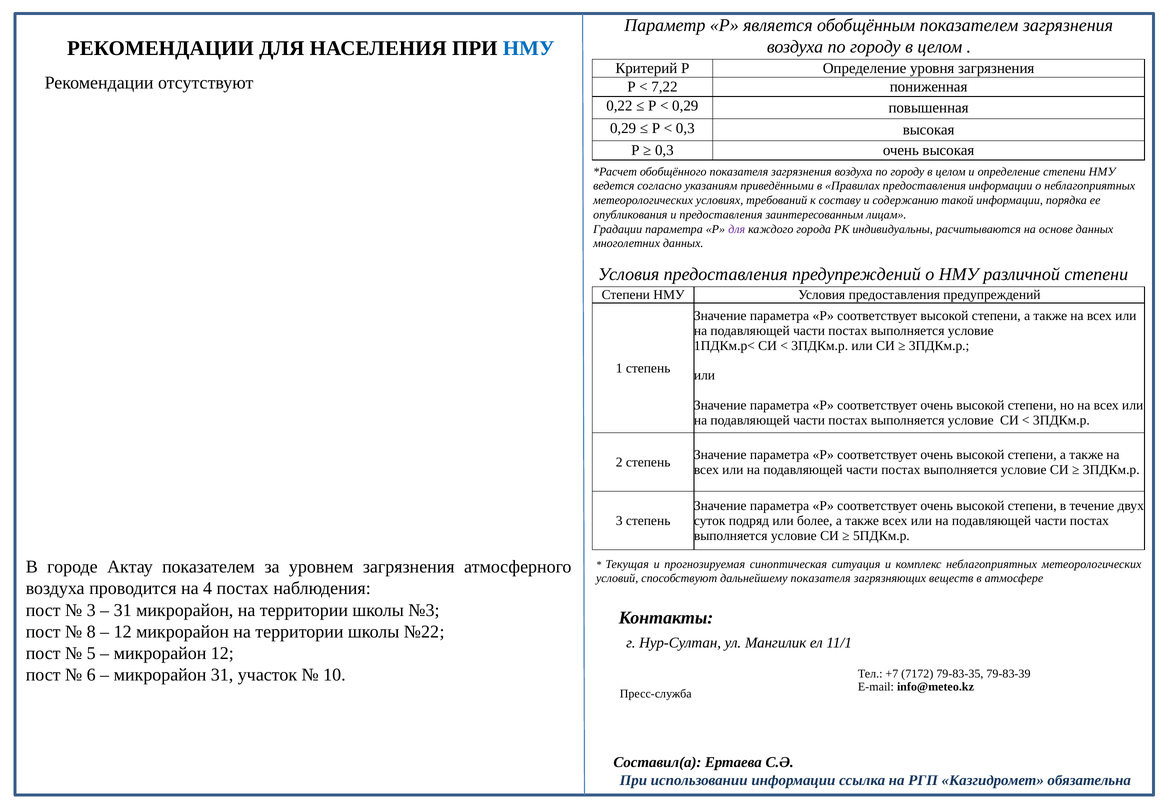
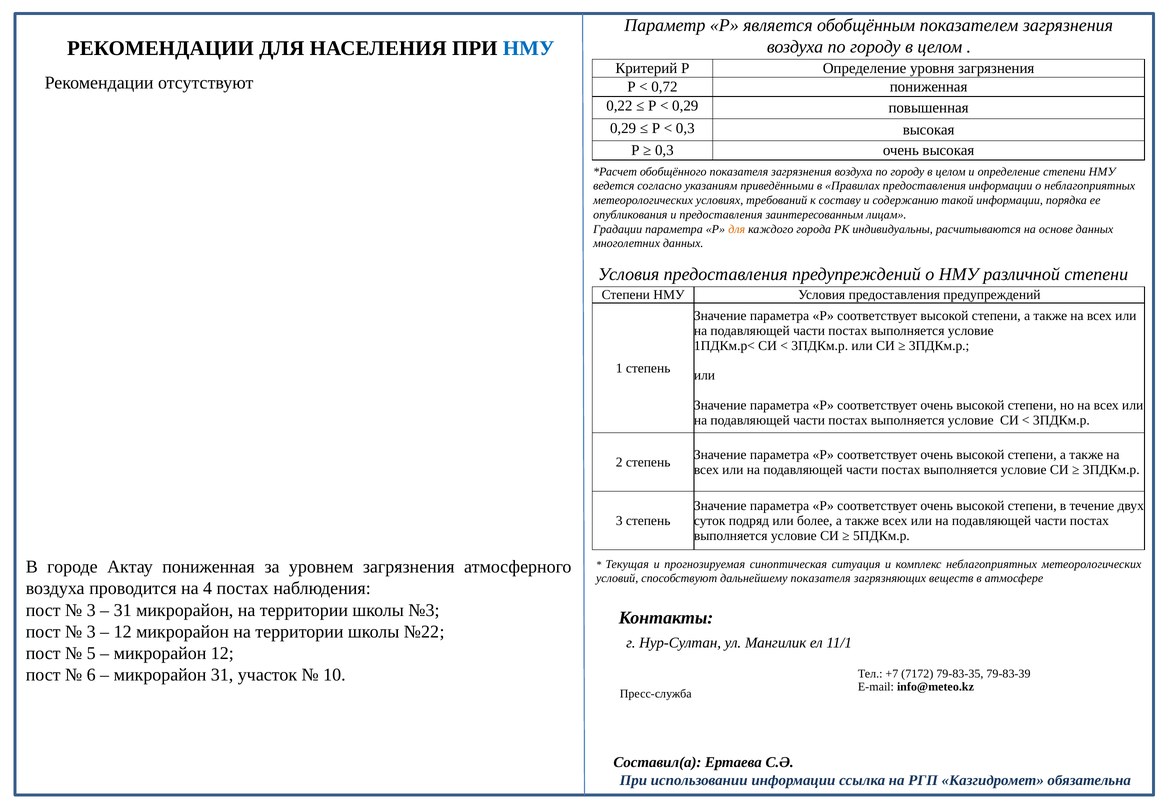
7,22: 7,22 -> 0,72 (664, 87)
для colour: purple -> orange (737, 229)
Актау показателем: показателем -> пониженная (208, 567)
8: 8 -> 3 (91, 632)
